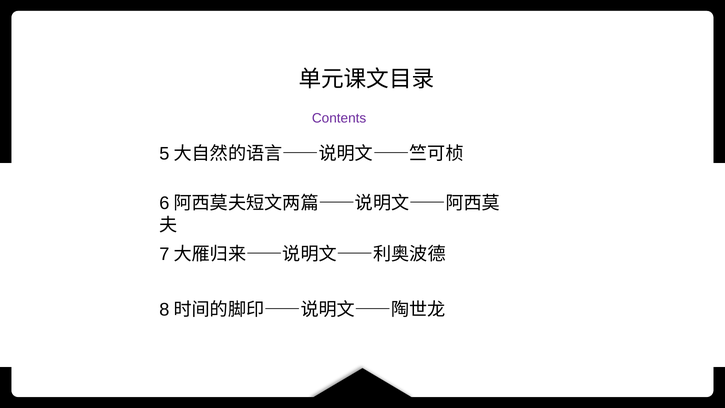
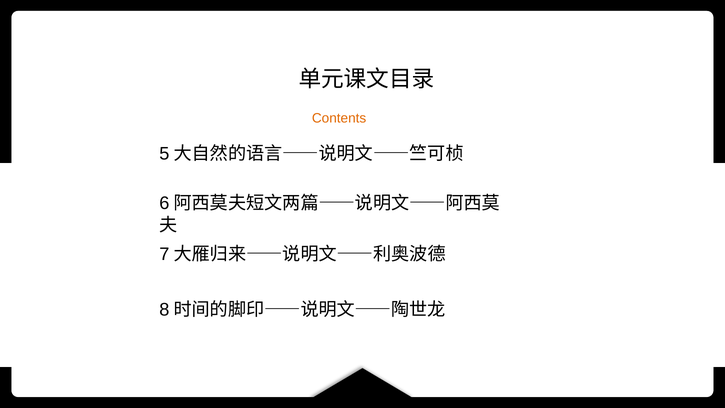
Contents colour: purple -> orange (339, 118)
